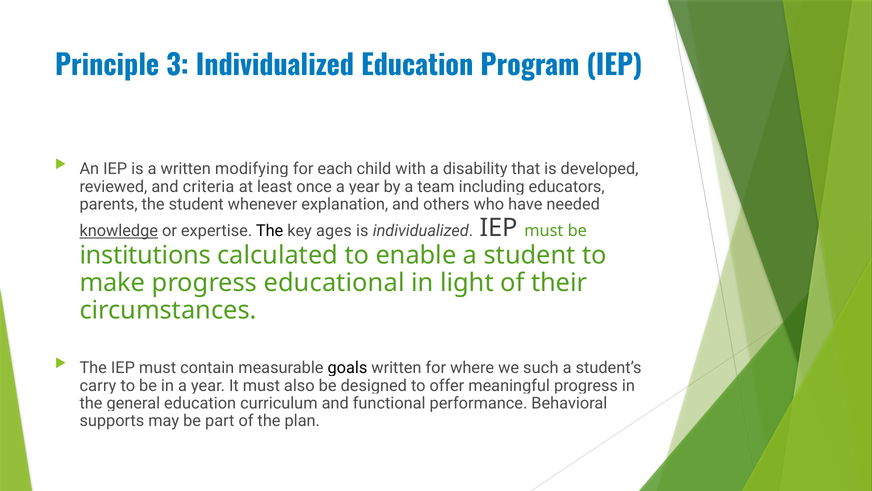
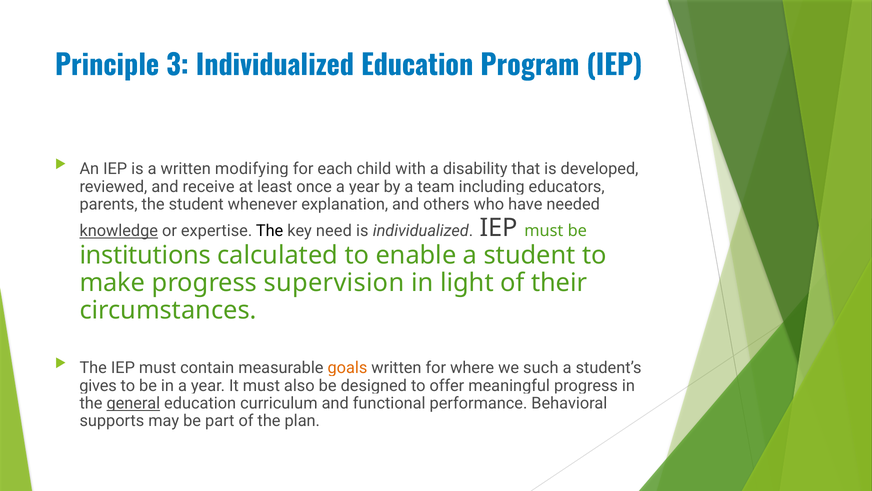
criteria: criteria -> receive (209, 186)
ages: ages -> need (334, 231)
educational: educational -> supervision (334, 283)
goals colour: black -> orange (347, 368)
carry: carry -> gives (98, 385)
general underline: none -> present (133, 403)
